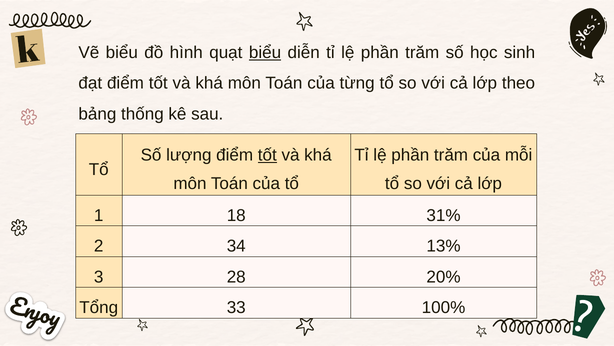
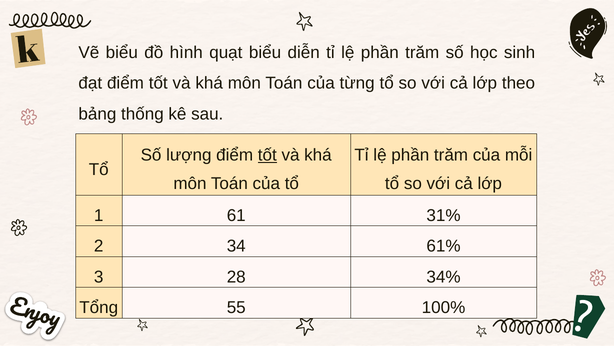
biểu underline: present -> none (265, 52)
18: 18 -> 61 (236, 215)
13%: 13% -> 61% (444, 246)
20%: 20% -> 34% (444, 277)
33: 33 -> 55 (236, 307)
